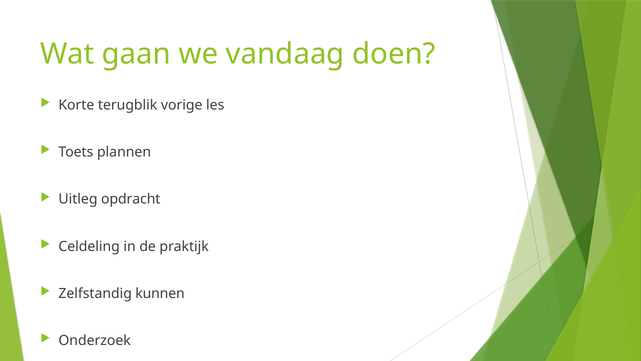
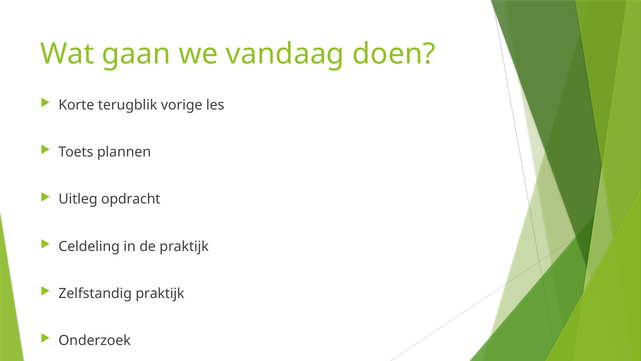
Zelfstandig kunnen: kunnen -> praktijk (160, 293)
